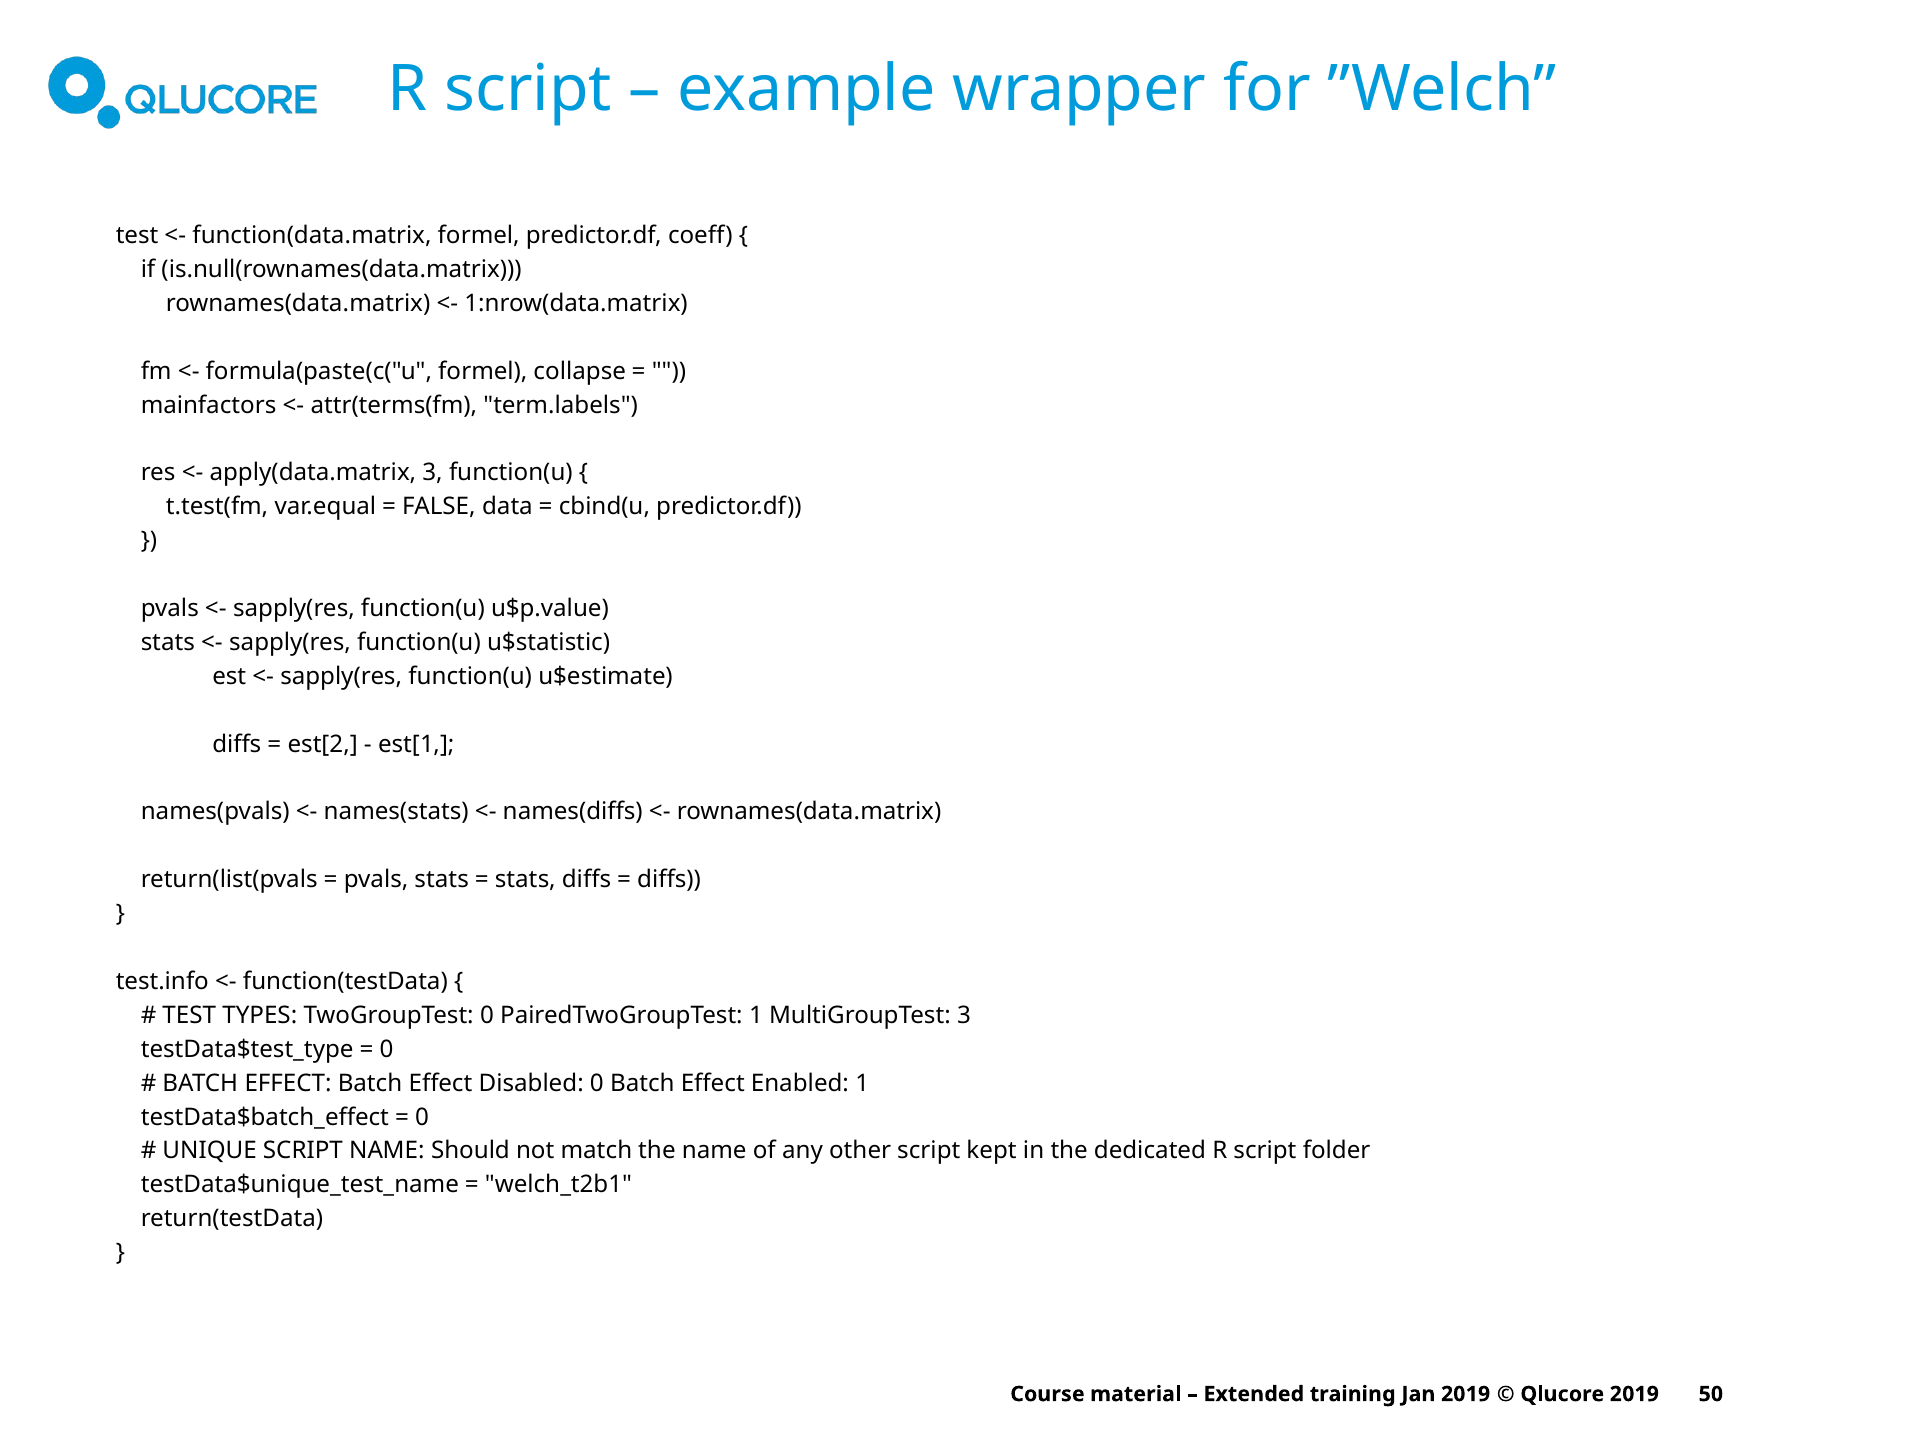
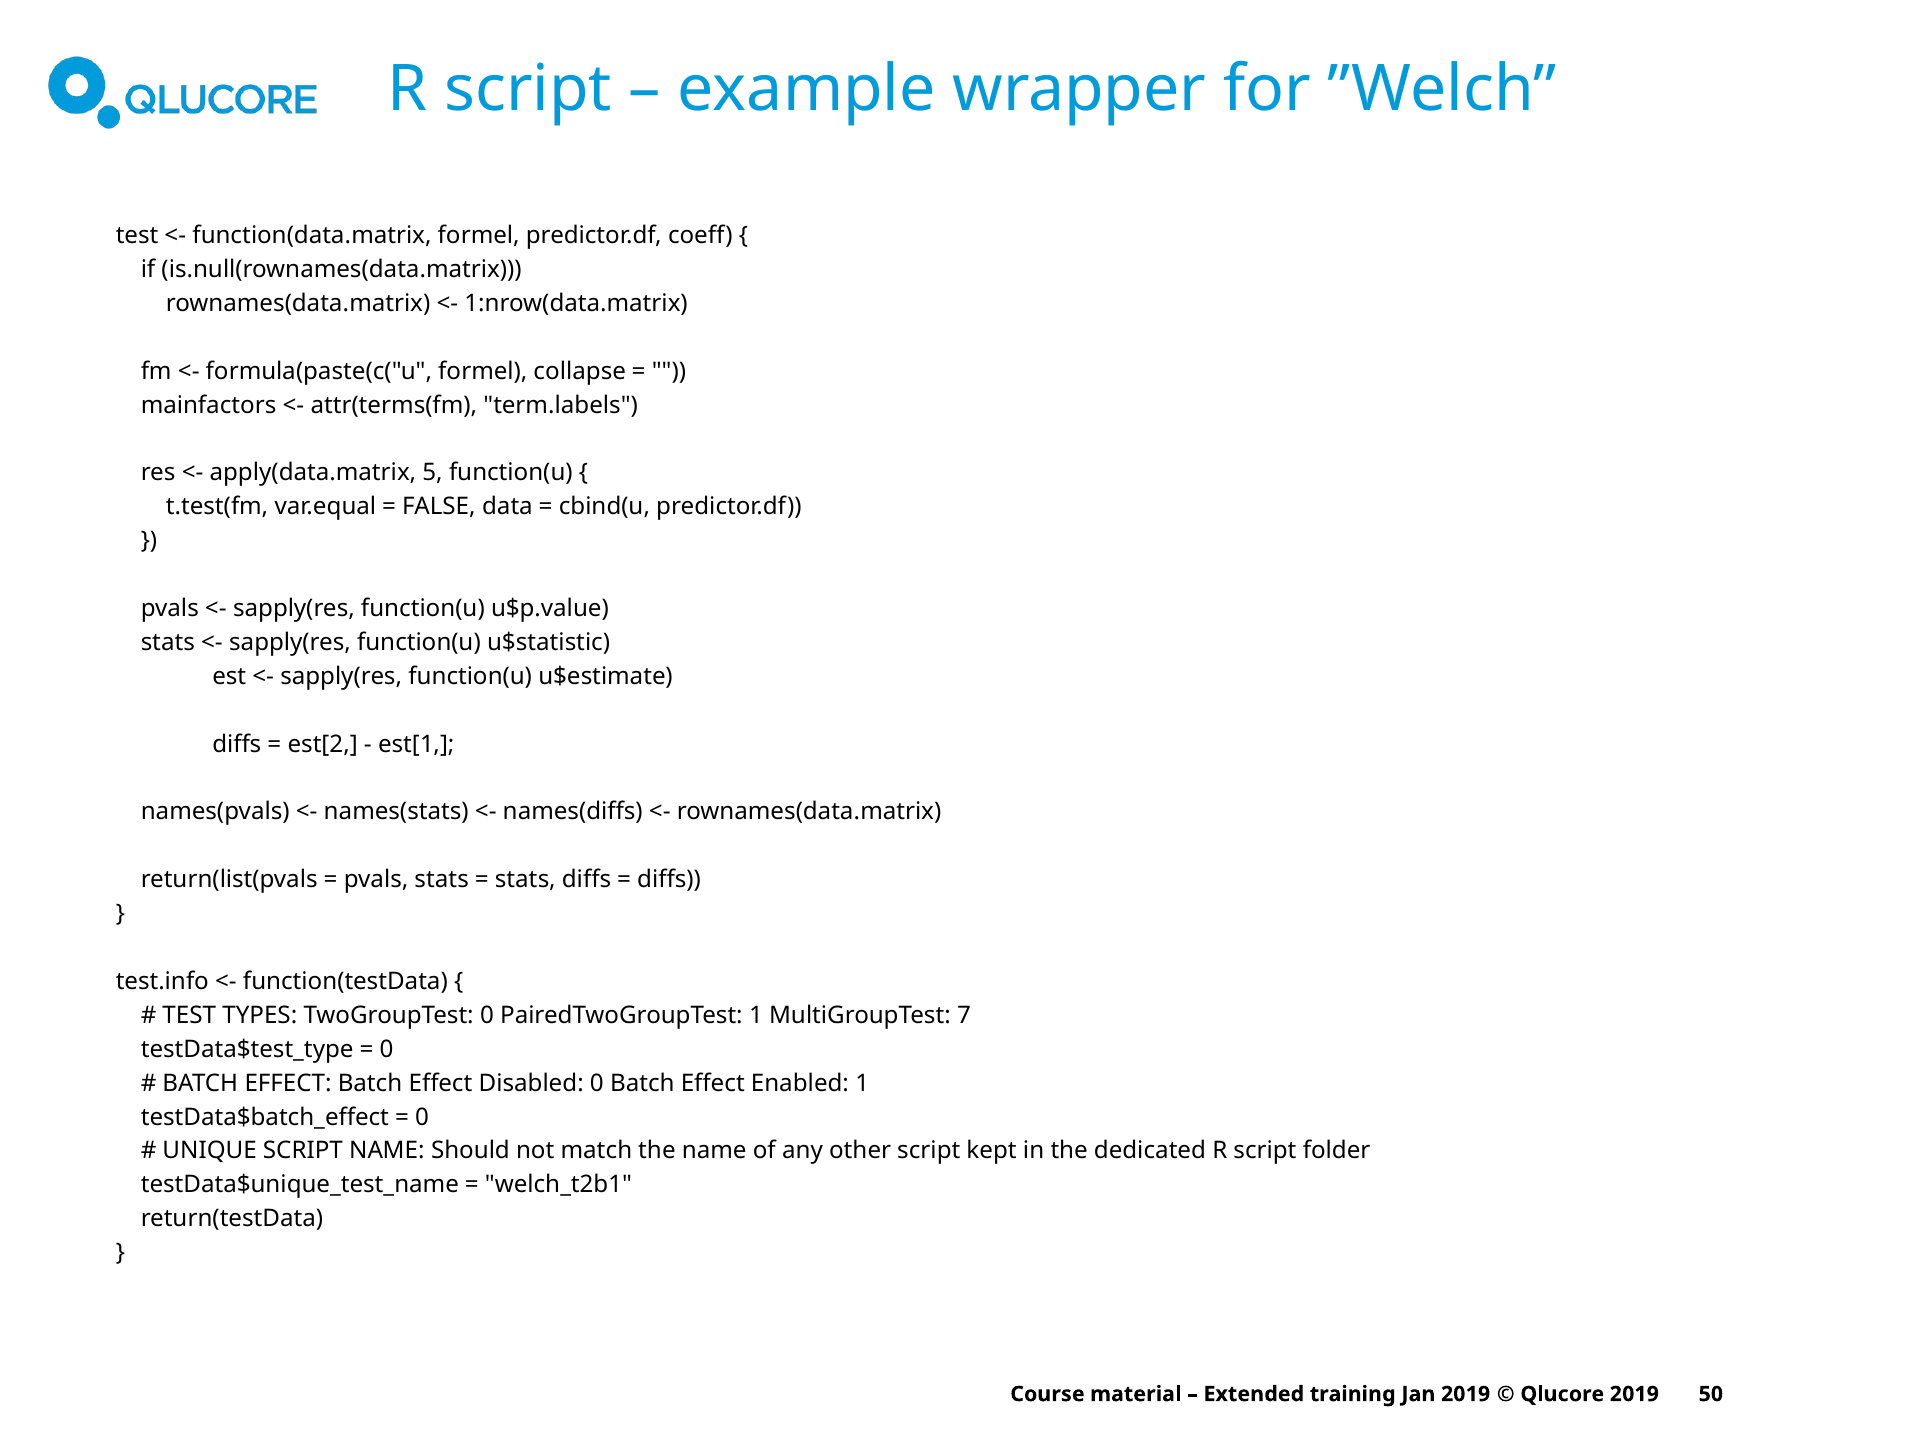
apply(data.matrix 3: 3 -> 5 (433, 473)
MultiGroupTest 3: 3 -> 7 (964, 1016)
